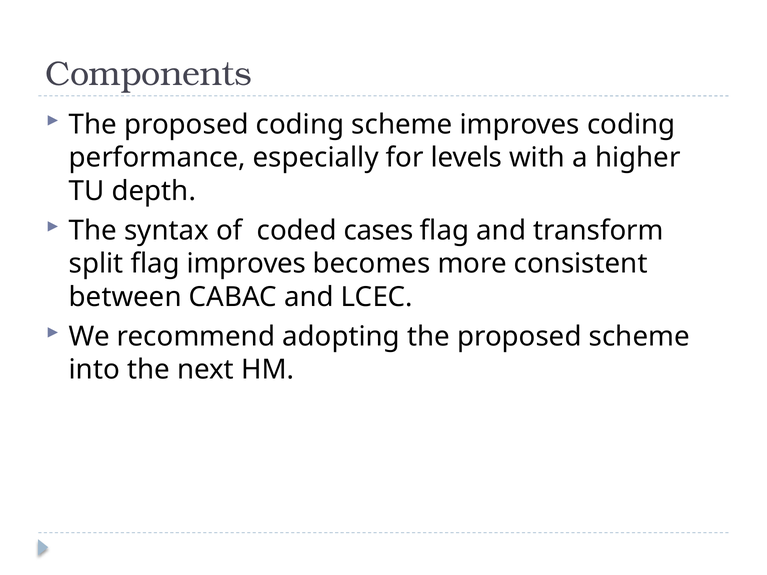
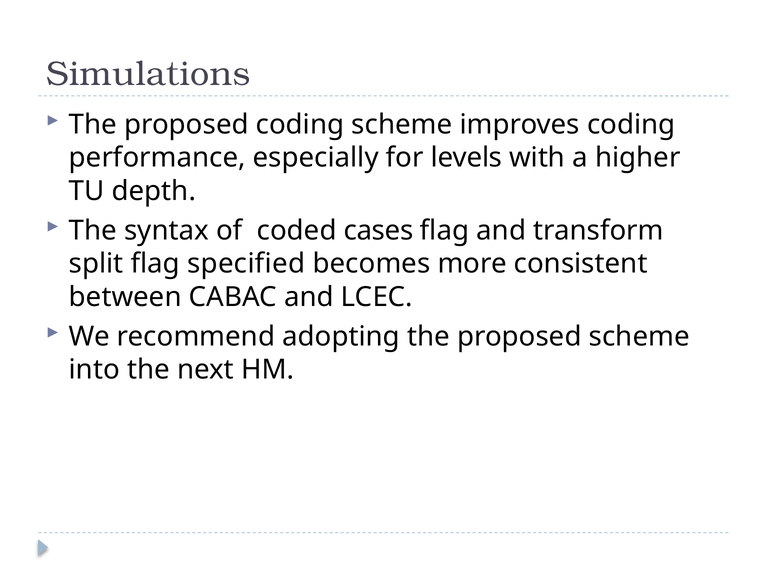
Components: Components -> Simulations (148, 74)
flag improves: improves -> specified (246, 264)
